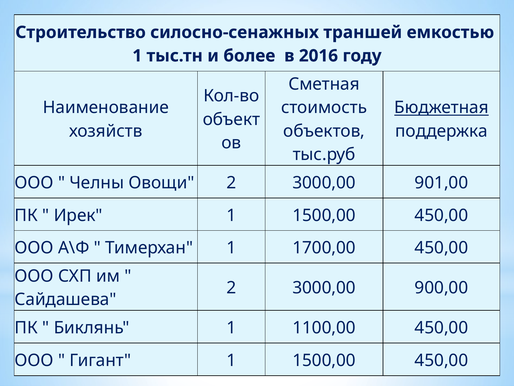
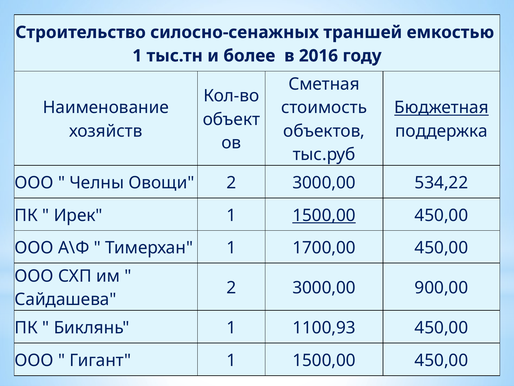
901,00: 901,00 -> 534,22 (441, 182)
1500,00 underline: none -> present (324, 215)
1100,00: 1100,00 -> 1100,93 (324, 327)
